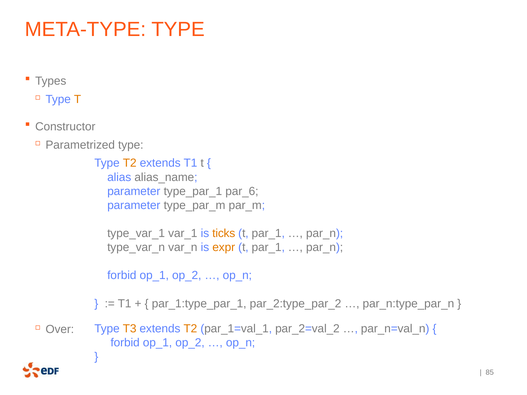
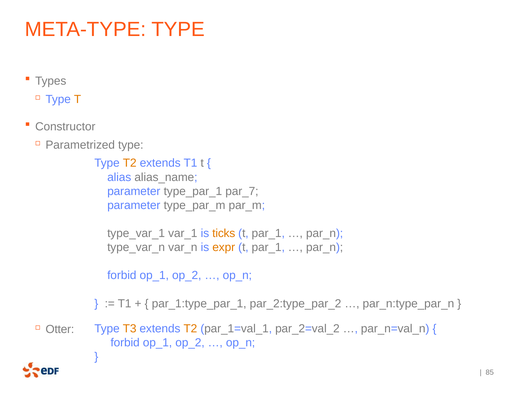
par_6: par_6 -> par_7 (242, 191)
Over: Over -> Otter (60, 329)
